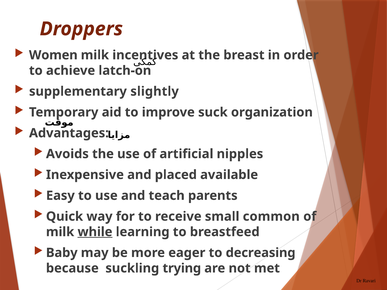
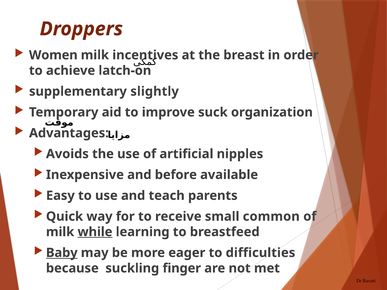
placed: placed -> before (176, 175)
Baby underline: none -> present (62, 253)
decreasing: decreasing -> difficulties (260, 253)
trying: trying -> finger (182, 268)
